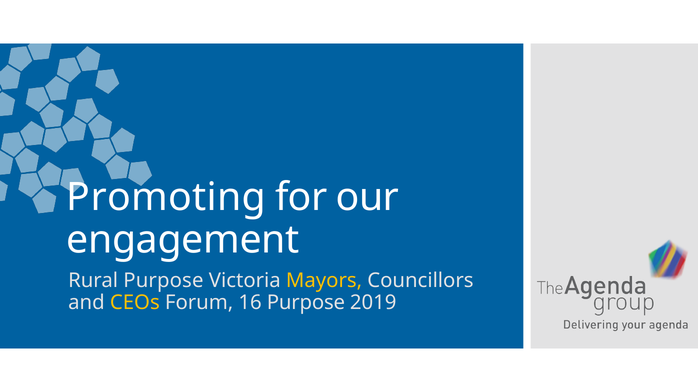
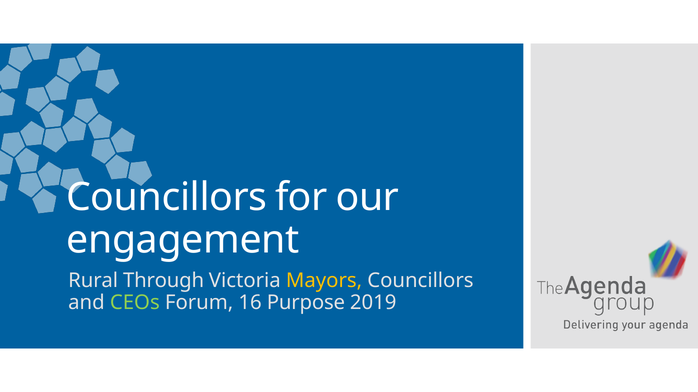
Promoting: Promoting -> Councillors (167, 198)
Rural Purpose: Purpose -> Through (164, 281)
CEOs colour: yellow -> light green (135, 303)
